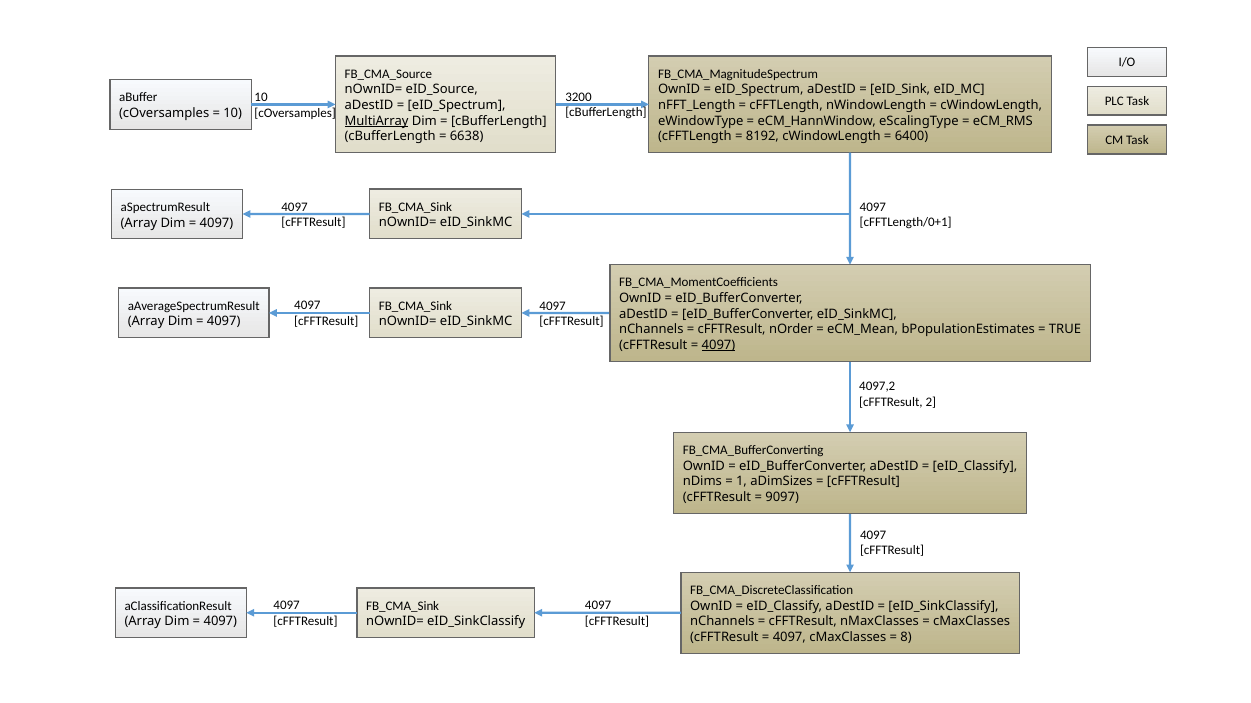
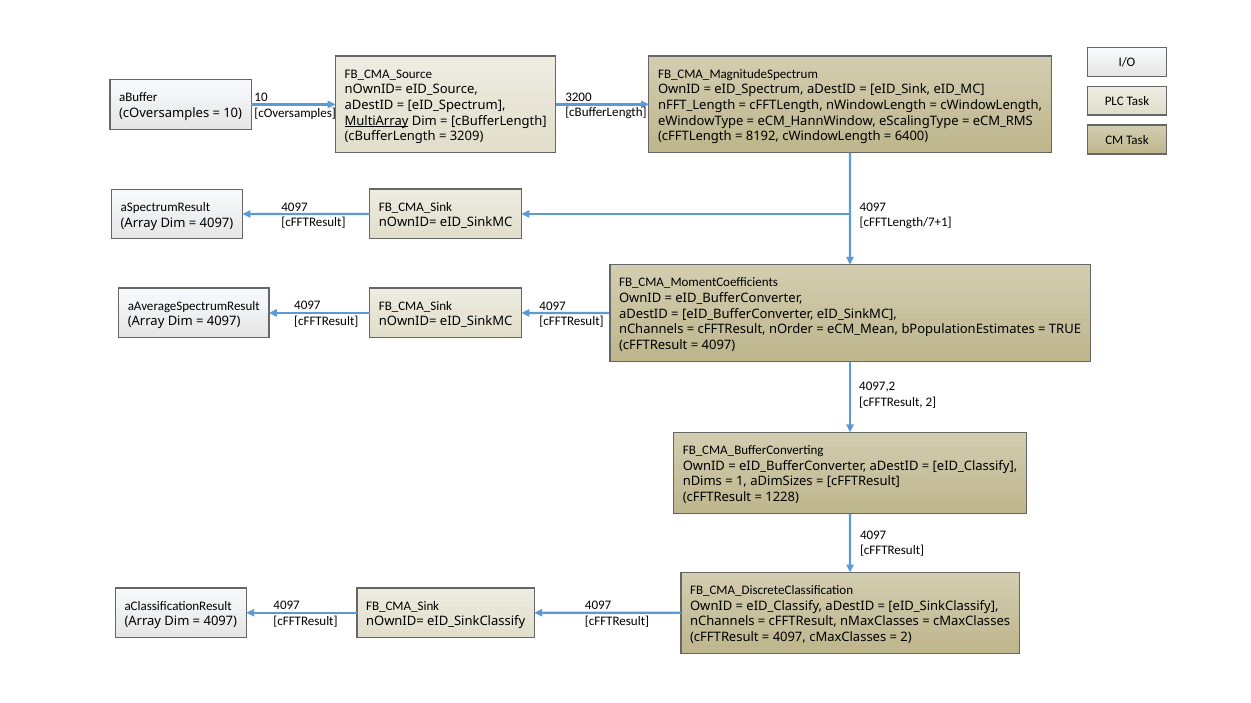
6638: 6638 -> 3209 (467, 137)
cFFTLength/0+1: cFFTLength/0+1 -> cFFTLength/7+1 (906, 223)
4097 underline: present -> none (718, 345)
9097: 9097 -> 1228 (782, 498)
8: 8 -> 2 (906, 638)
